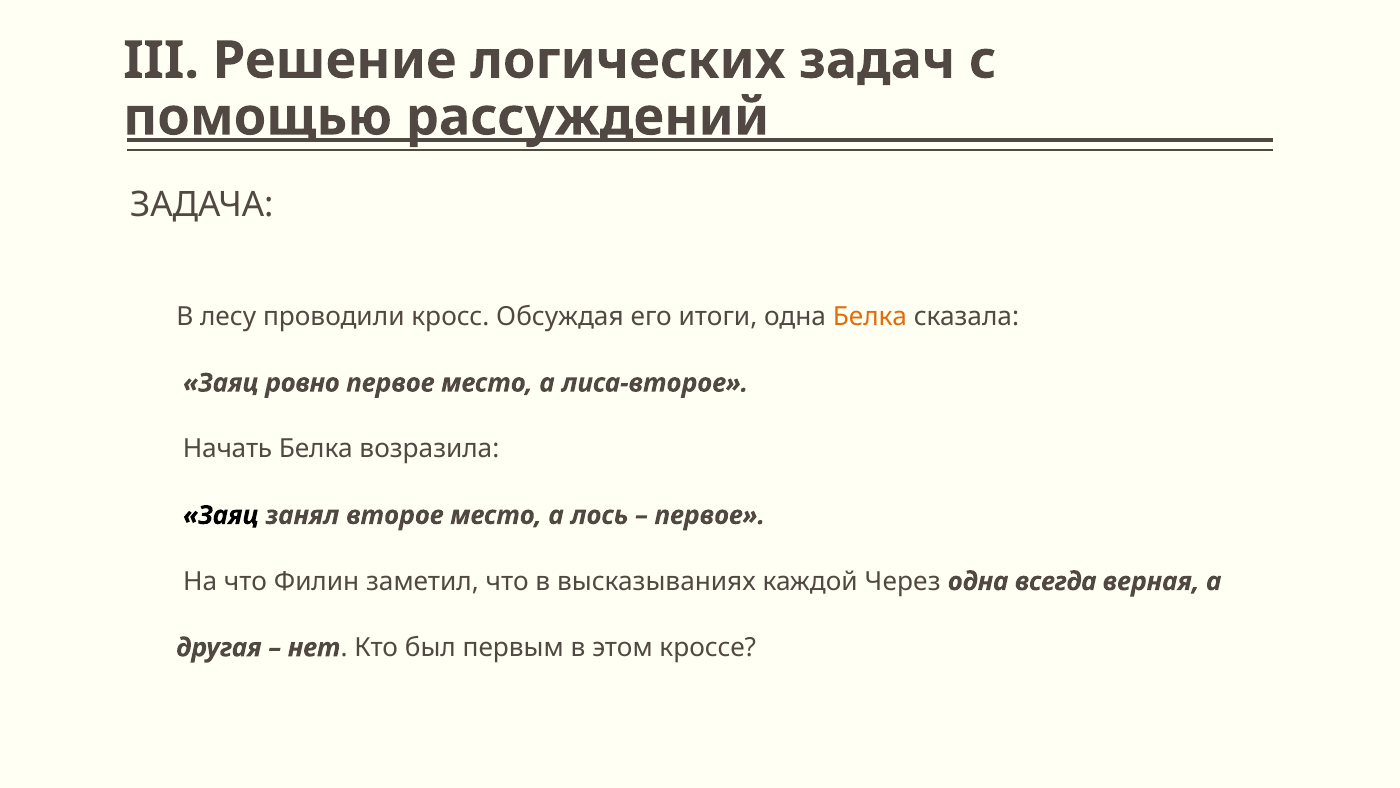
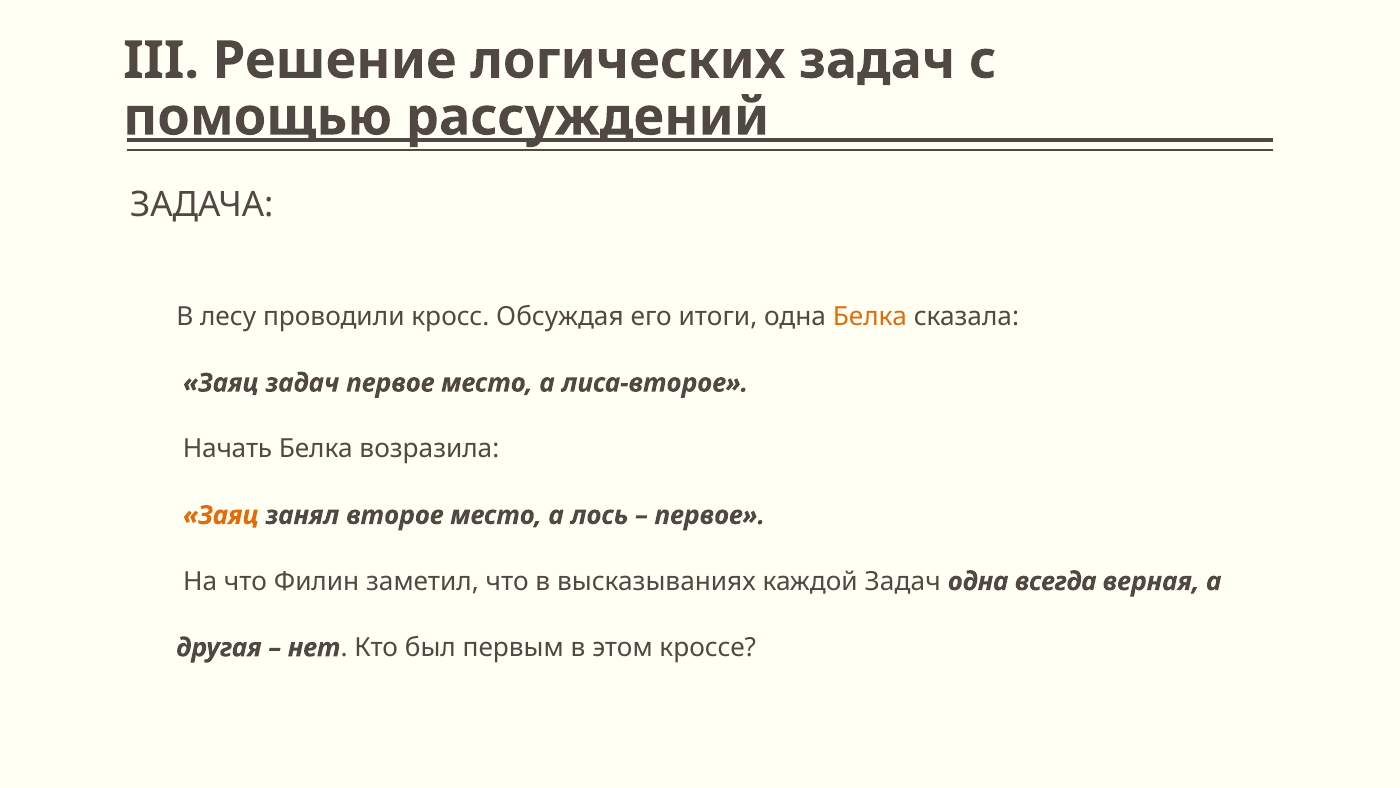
Заяц ровно: ровно -> задач (302, 383)
Заяц colour: black -> orange (221, 515)
каждой Через: Через -> Задач (903, 581)
